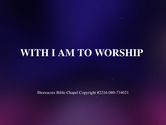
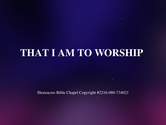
WITH: WITH -> THAT (35, 53)
